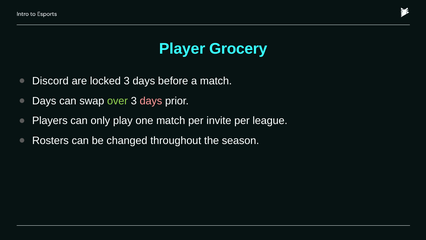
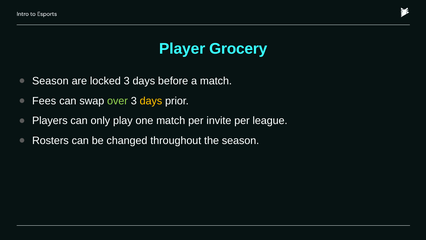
Discord: Discord -> Season (50, 81)
Days: Days -> Fees (44, 101)
days colour: pink -> yellow (151, 101)
